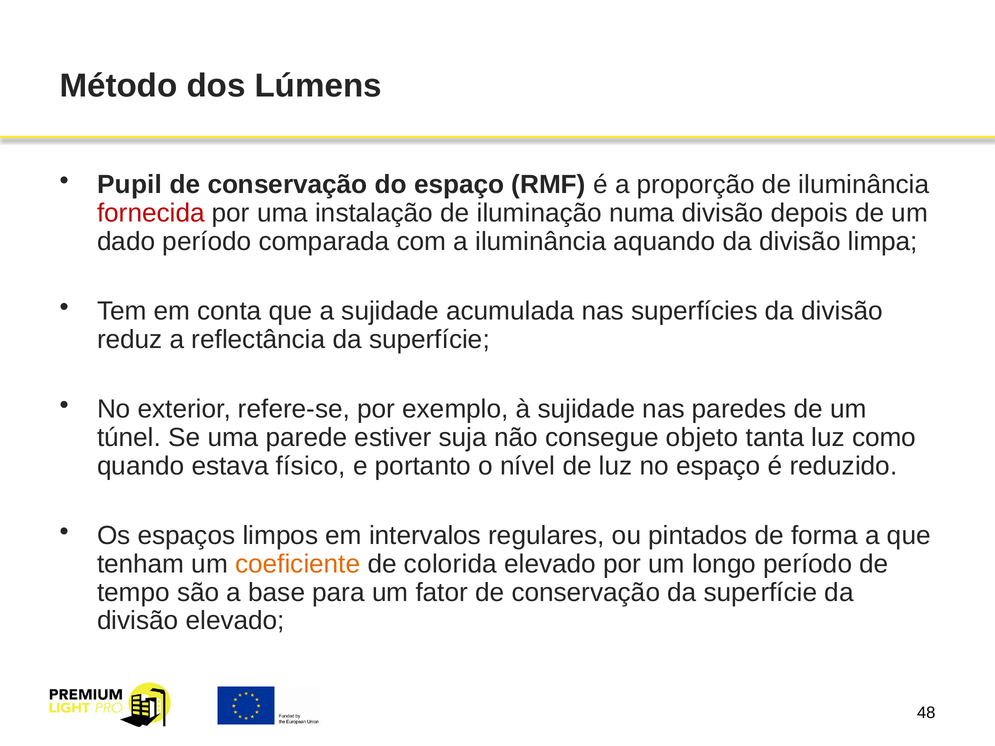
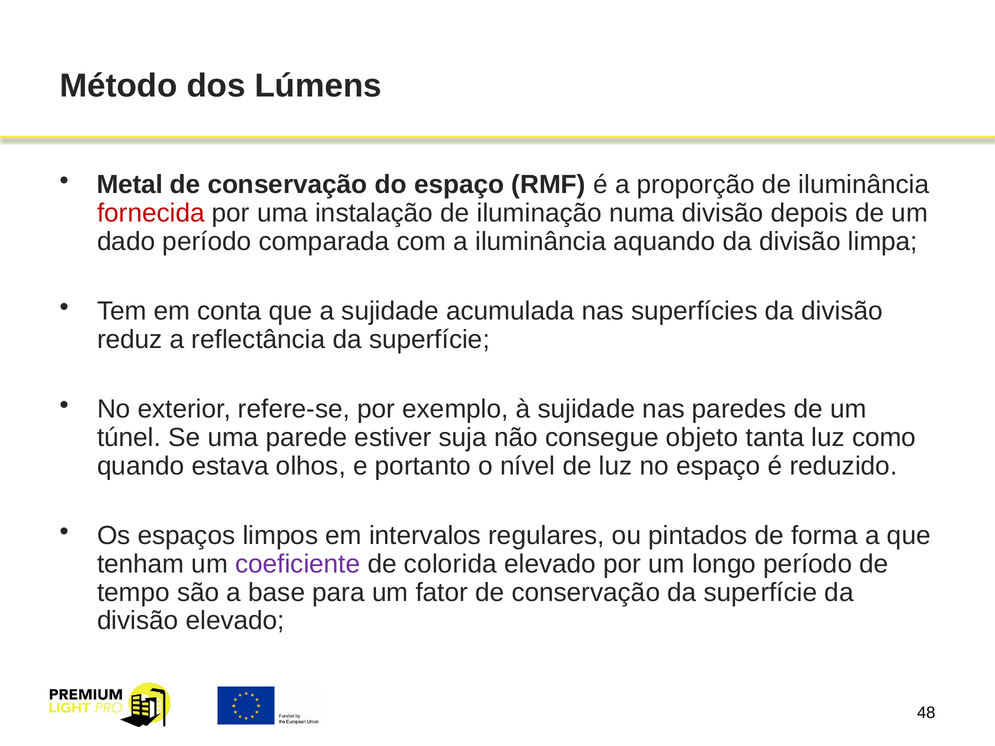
Pupil: Pupil -> Metal (130, 185)
físico: físico -> olhos (311, 466)
coeficiente colour: orange -> purple (298, 564)
